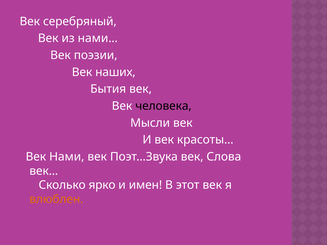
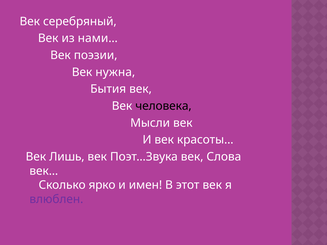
наших: наших -> нужна (115, 72)
Нами: Нами -> Лишь (67, 157)
влюблен colour: orange -> purple (56, 199)
